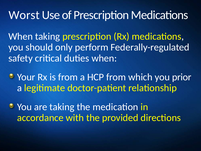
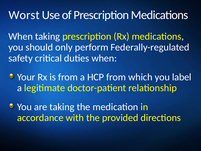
prior: prior -> label (182, 77)
